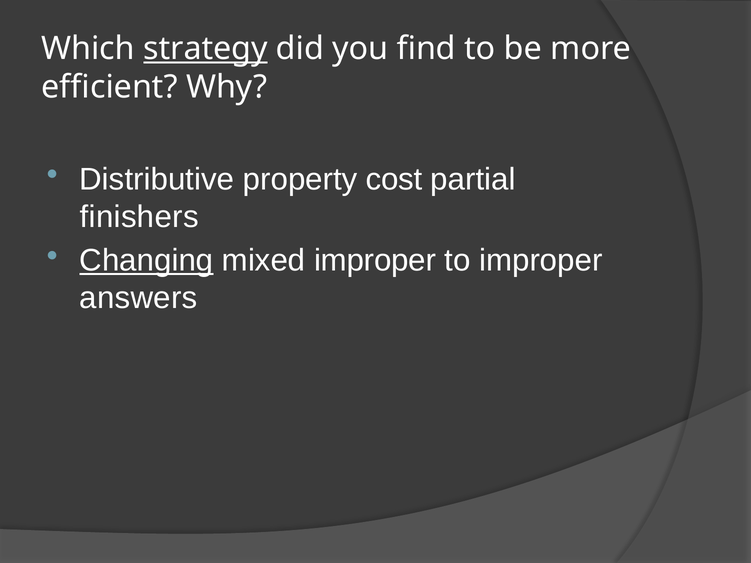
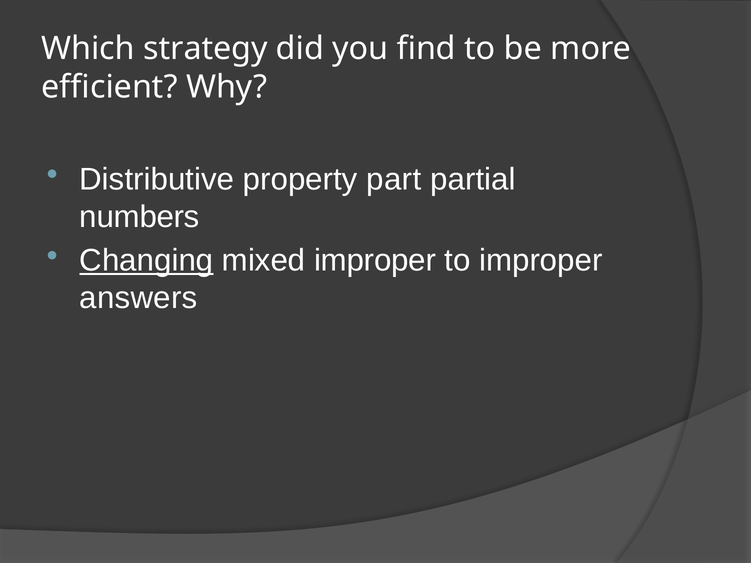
strategy underline: present -> none (206, 48)
cost: cost -> part (394, 179)
finishers: finishers -> numbers (140, 217)
